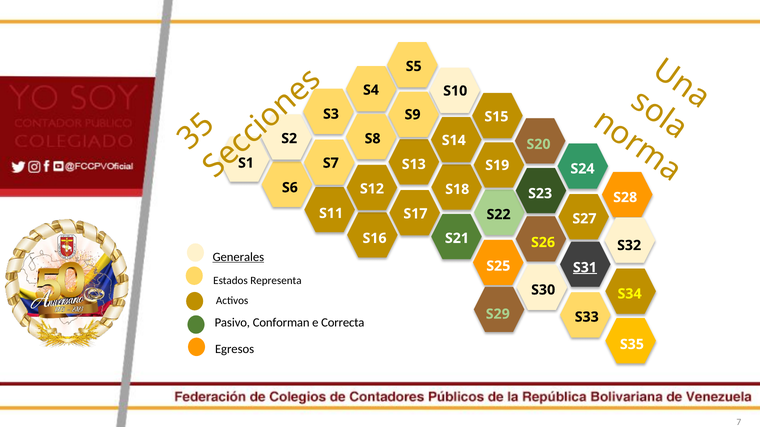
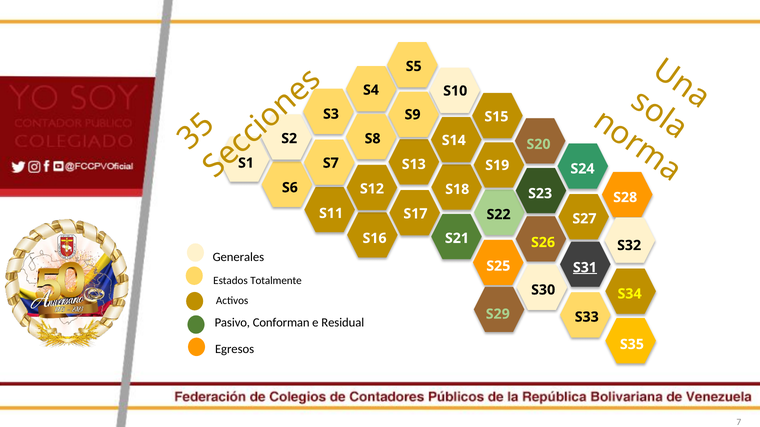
Generales underline: present -> none (238, 257)
Representa: Representa -> Totalmente (276, 281)
Correcta: Correcta -> Residual (343, 323)
